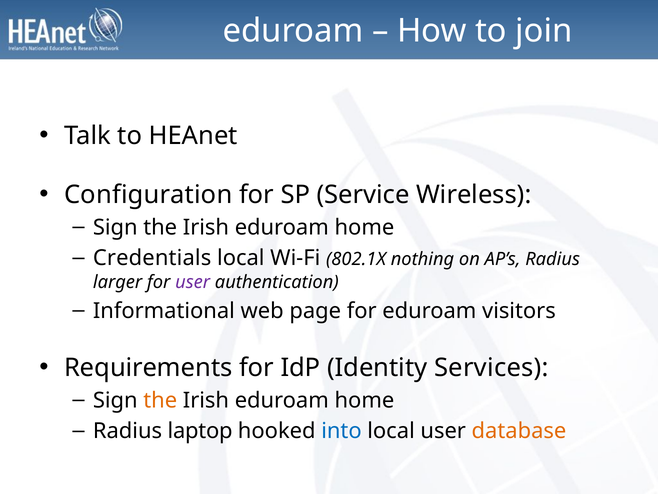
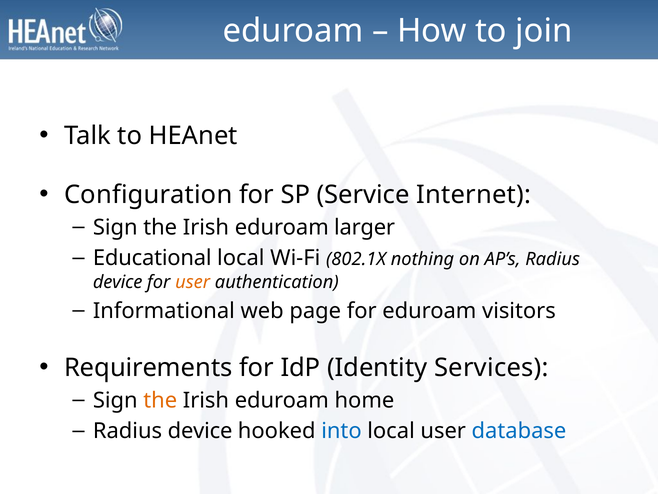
Wireless: Wireless -> Internet (474, 194)
home: home -> larger (365, 227)
Credentials: Credentials -> Educational (152, 258)
larger: larger -> device (118, 282)
user colour: purple -> orange (193, 282)
laptop: laptop -> device (200, 431)
database colour: orange -> blue (519, 431)
